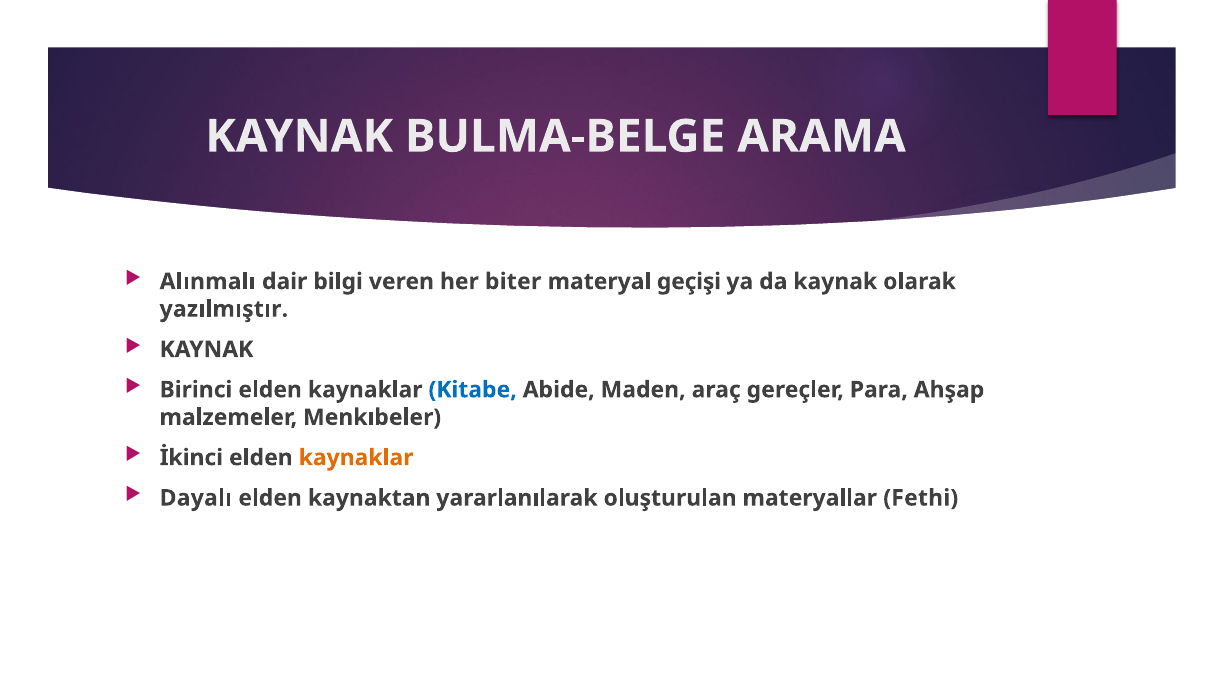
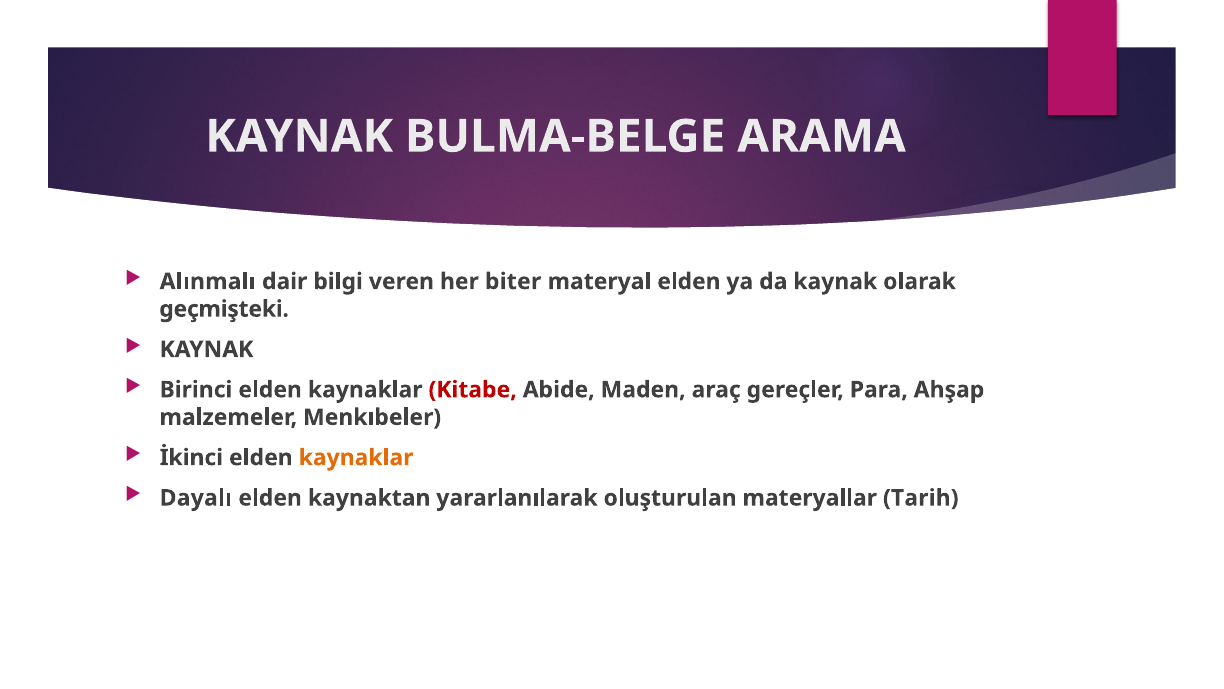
materyal geçişi: geçişi -> elden (689, 281)
yazılmıştır: yazılmıştır -> geçmişteki (224, 309)
Kitabe colour: blue -> red (473, 389)
Fethi: Fethi -> Tarih (921, 498)
